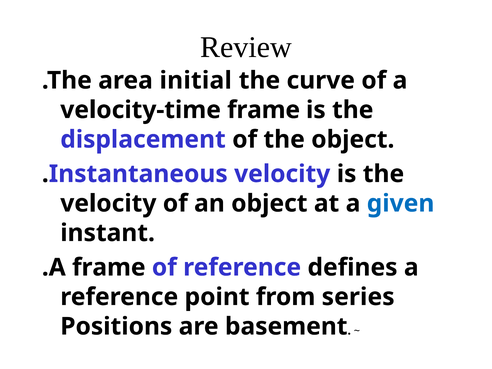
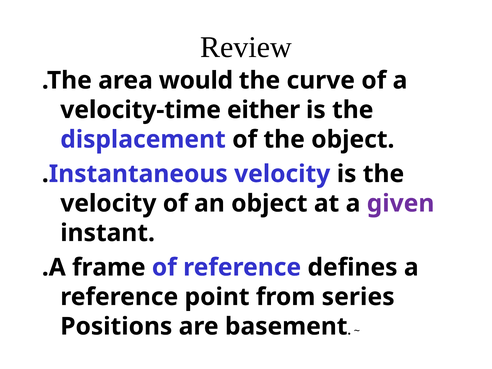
initial: initial -> would (196, 80)
velocity-time frame: frame -> either (264, 110)
given colour: blue -> purple (401, 203)
